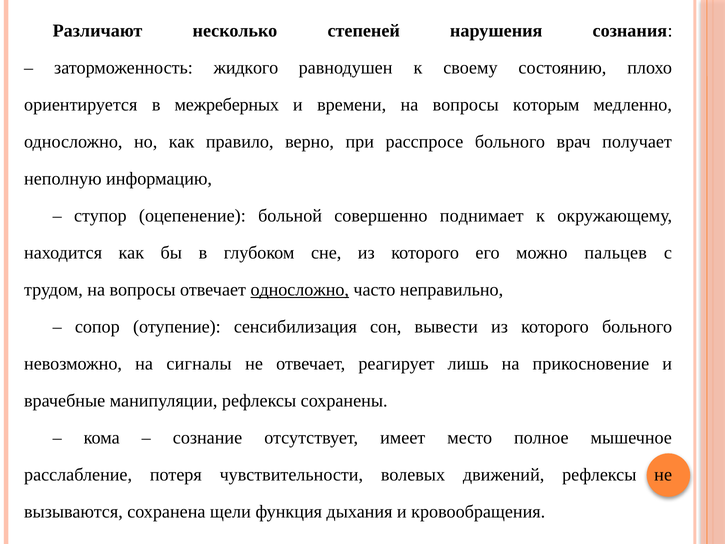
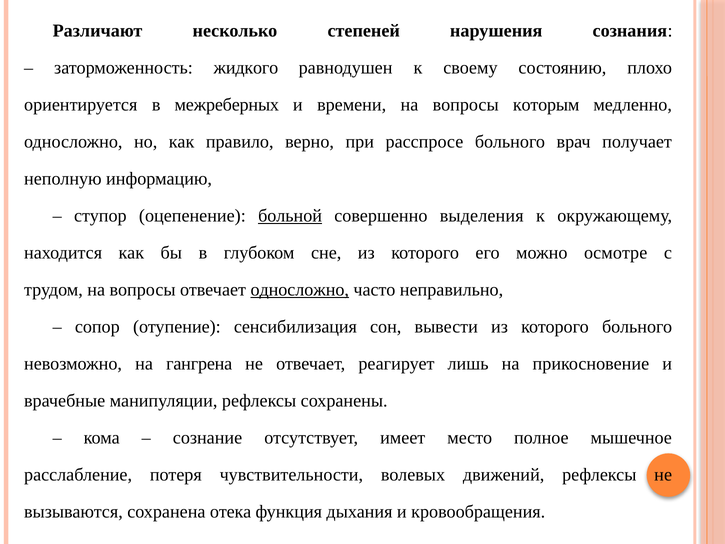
больной underline: none -> present (290, 216)
поднимает: поднимает -> выделения (482, 216)
пальцев: пальцев -> осмотре (616, 253)
сигналы: сигналы -> гангрена (199, 364)
щели: щели -> отека (231, 511)
